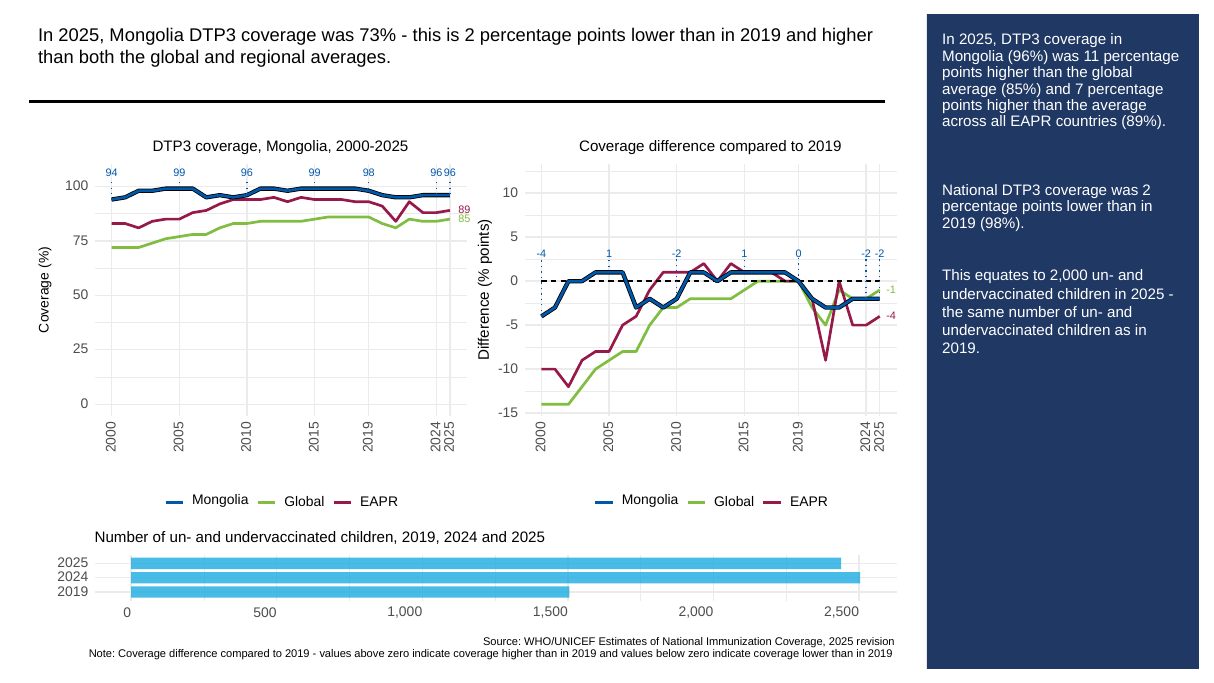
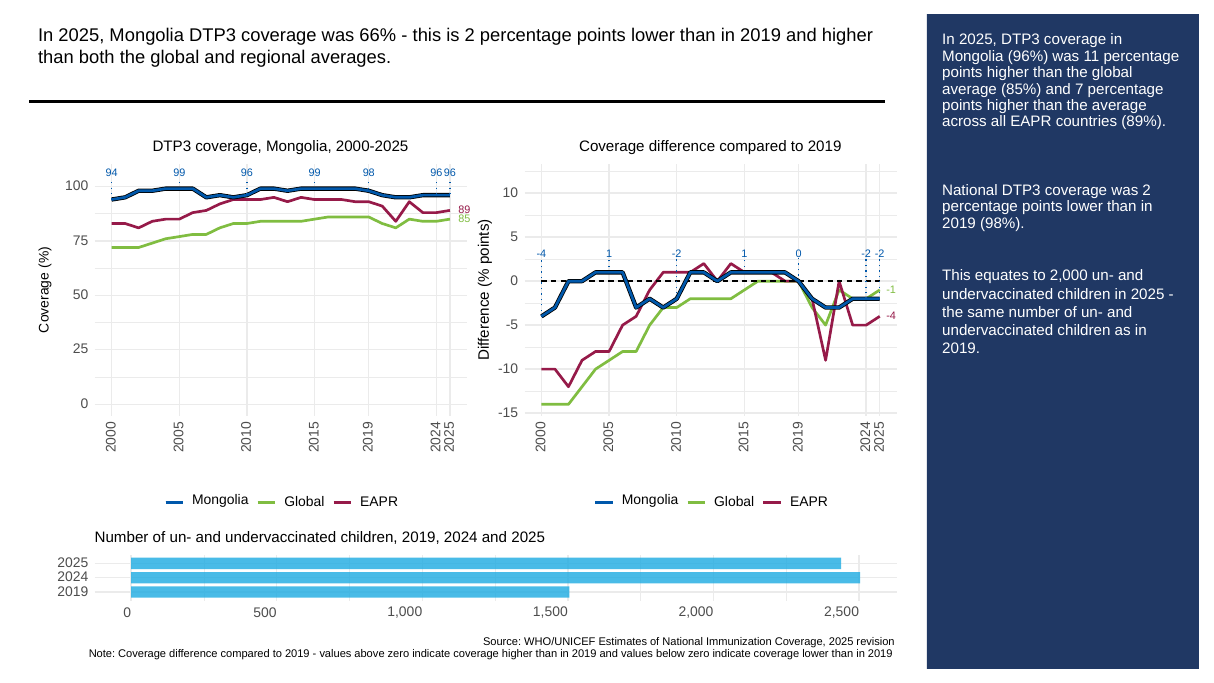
73%: 73% -> 66% (378, 35)
